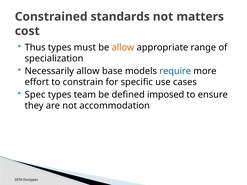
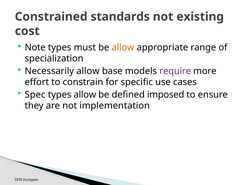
matters: matters -> existing (200, 17)
Thus: Thus -> Note (35, 47)
require colour: blue -> purple (175, 71)
types team: team -> allow (85, 95)
accommodation: accommodation -> implementation (115, 106)
